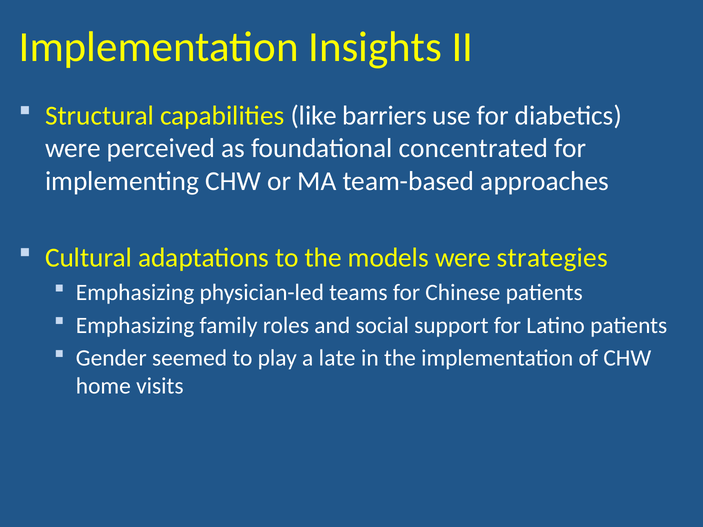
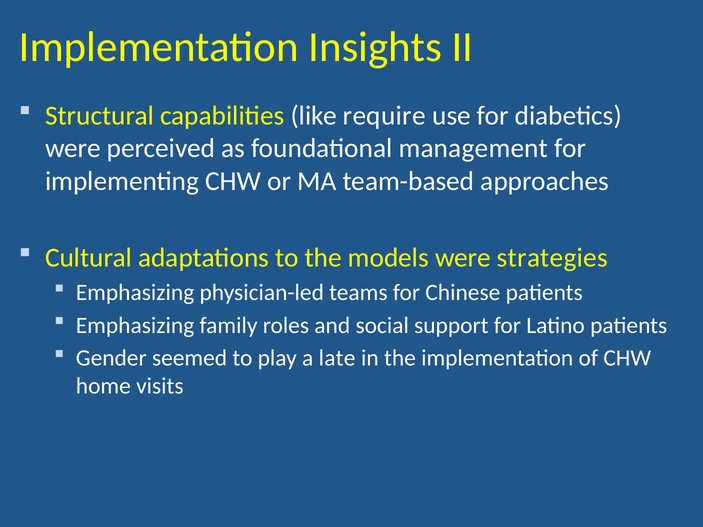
barriers: barriers -> require (384, 116)
concentrated: concentrated -> management (473, 148)
